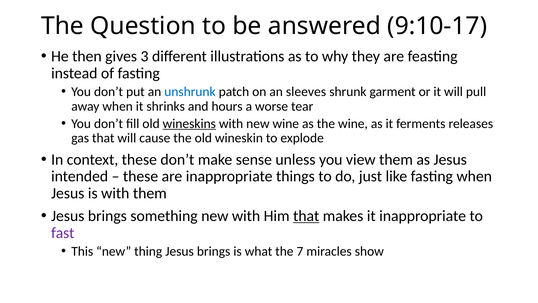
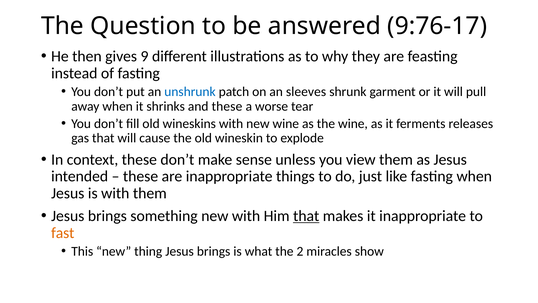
9:10-17: 9:10-17 -> 9:76-17 (437, 26)
3: 3 -> 9 (145, 56)
and hours: hours -> these (227, 106)
wineskins underline: present -> none (189, 123)
fast colour: purple -> orange (63, 233)
7: 7 -> 2 (300, 251)
